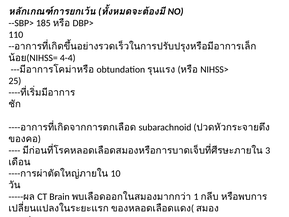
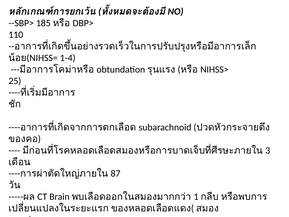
4-4: 4-4 -> 1-4 (68, 58)
10: 10 -> 87 (116, 173)
